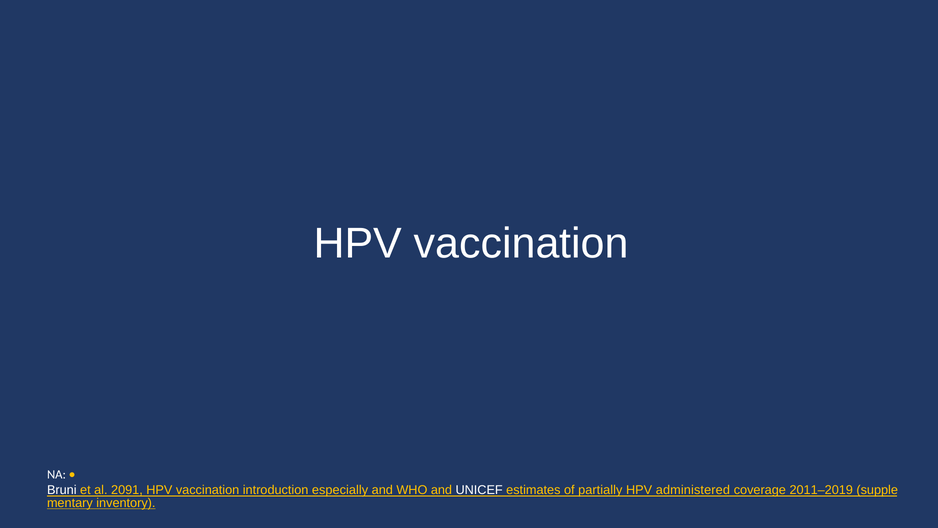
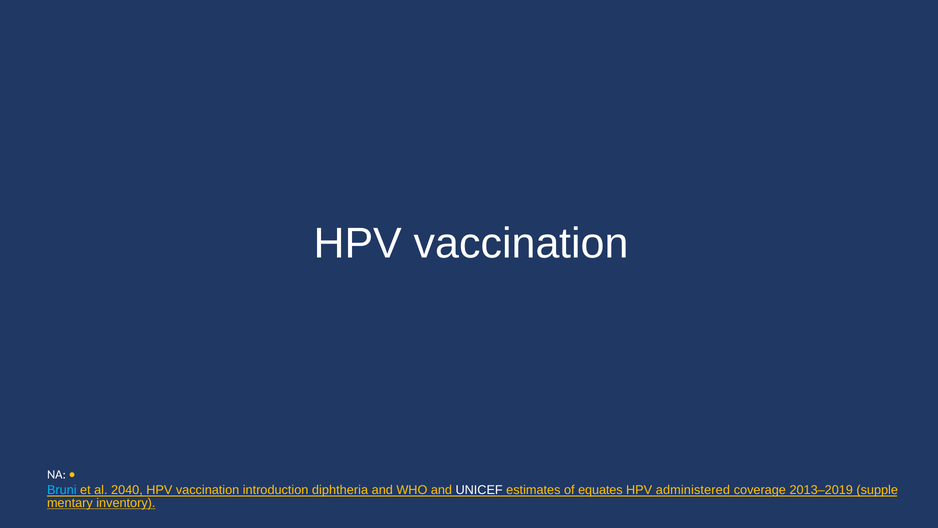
Bruni colour: white -> light blue (62, 490)
2091: 2091 -> 2040 (127, 490)
especially: especially -> diphtheria (340, 490)
partially: partially -> equates (600, 490)
2011–2019: 2011–2019 -> 2013–2019 (821, 490)
